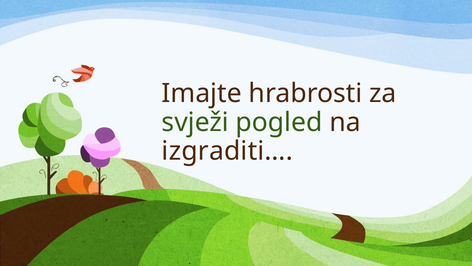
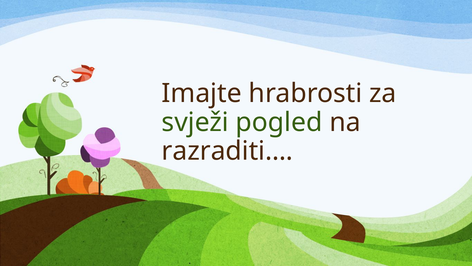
izgraditi…: izgraditi… -> razraditi… (227, 151)
